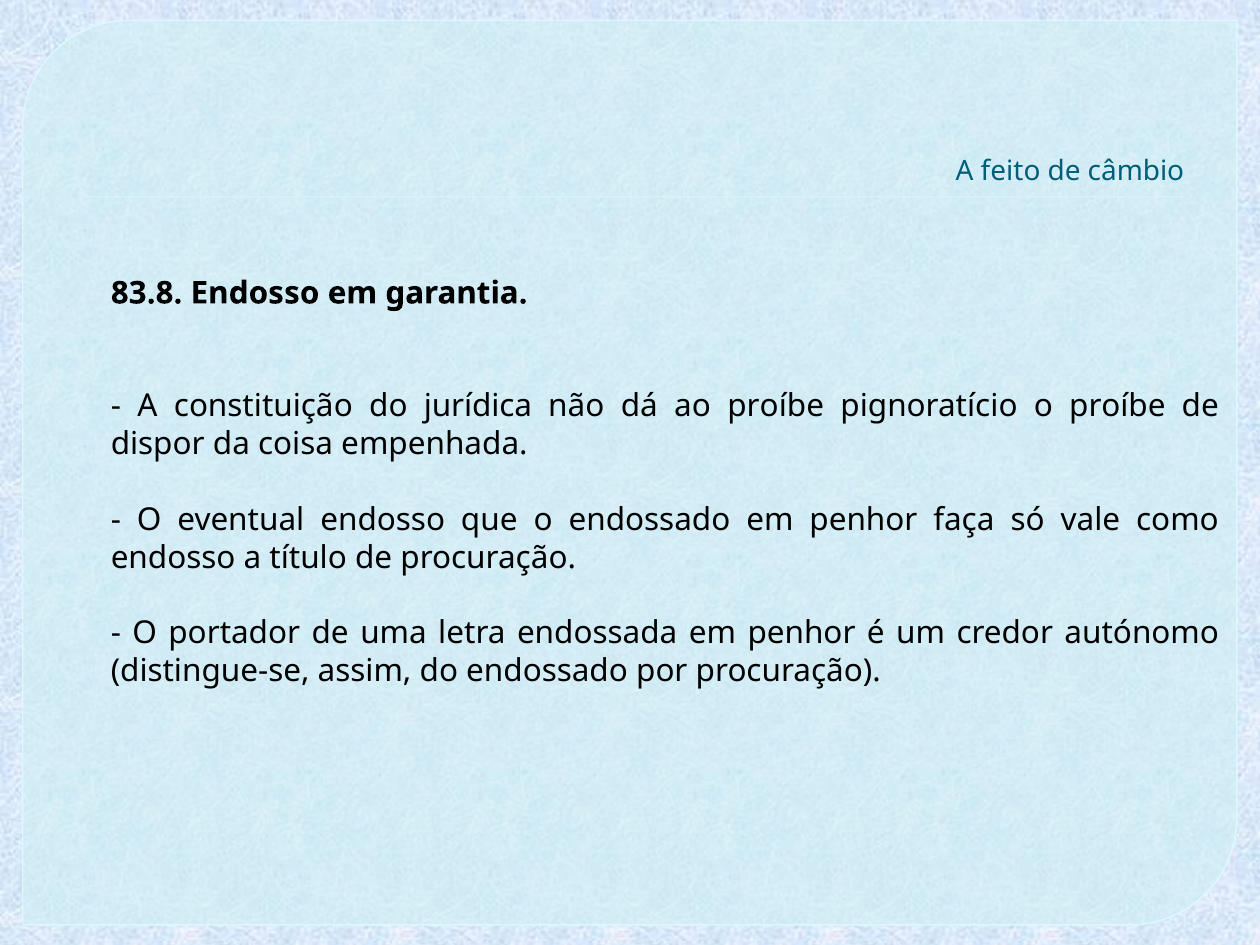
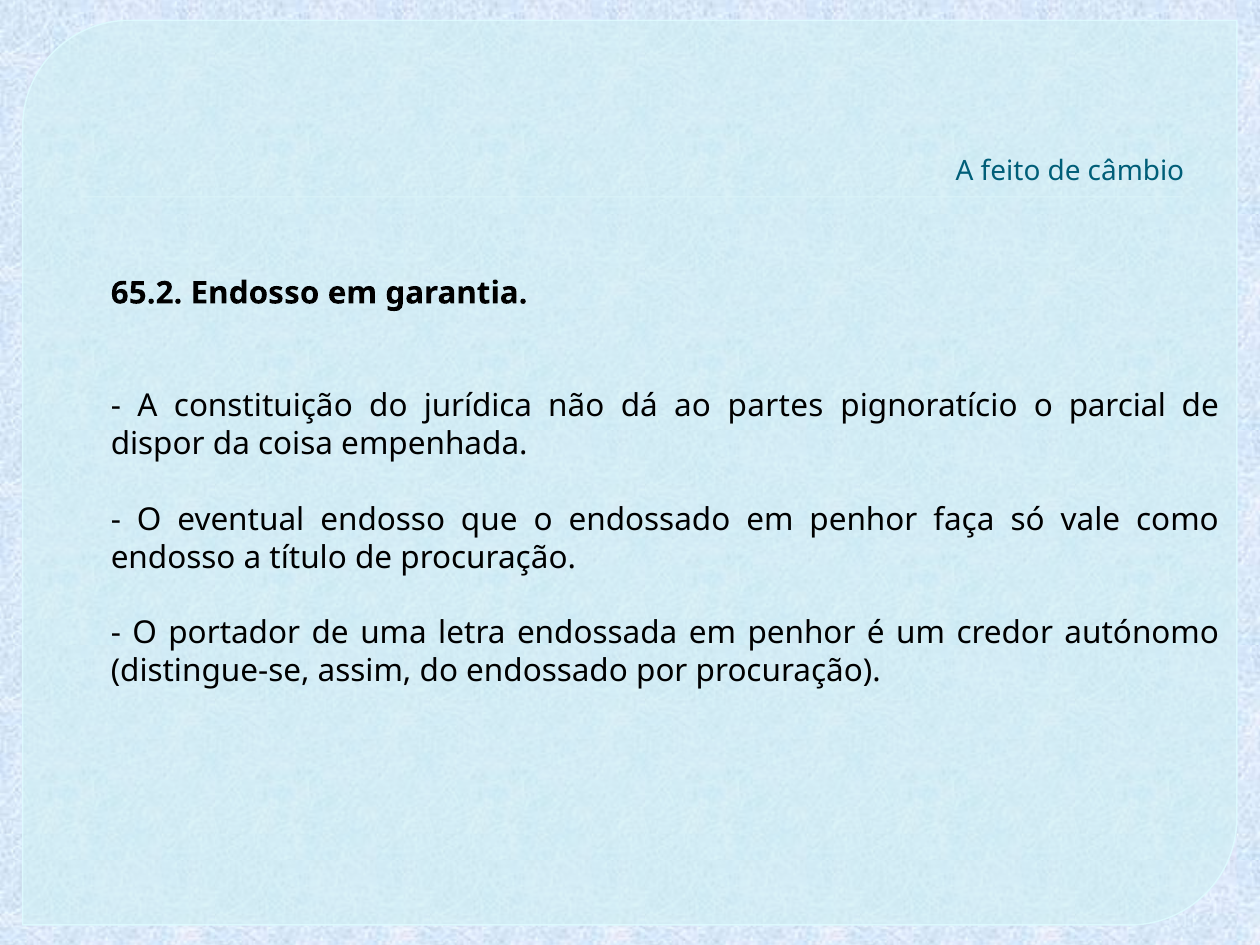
83.8: 83.8 -> 65.2 (147, 293)
ao proíbe: proíbe -> partes (776, 406)
o proíbe: proíbe -> parcial (1117, 406)
